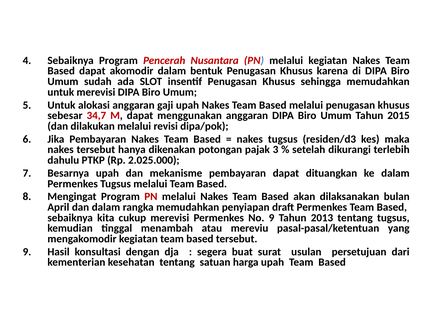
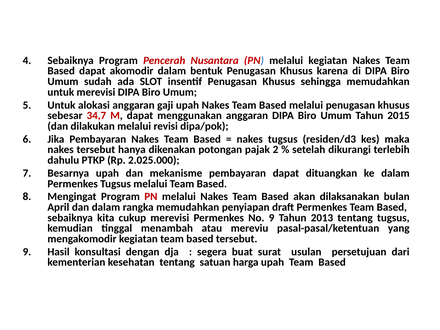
3: 3 -> 2 (276, 150)
